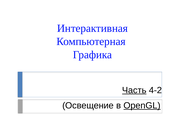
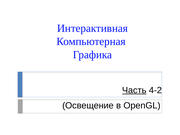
OpenGL underline: present -> none (142, 106)
